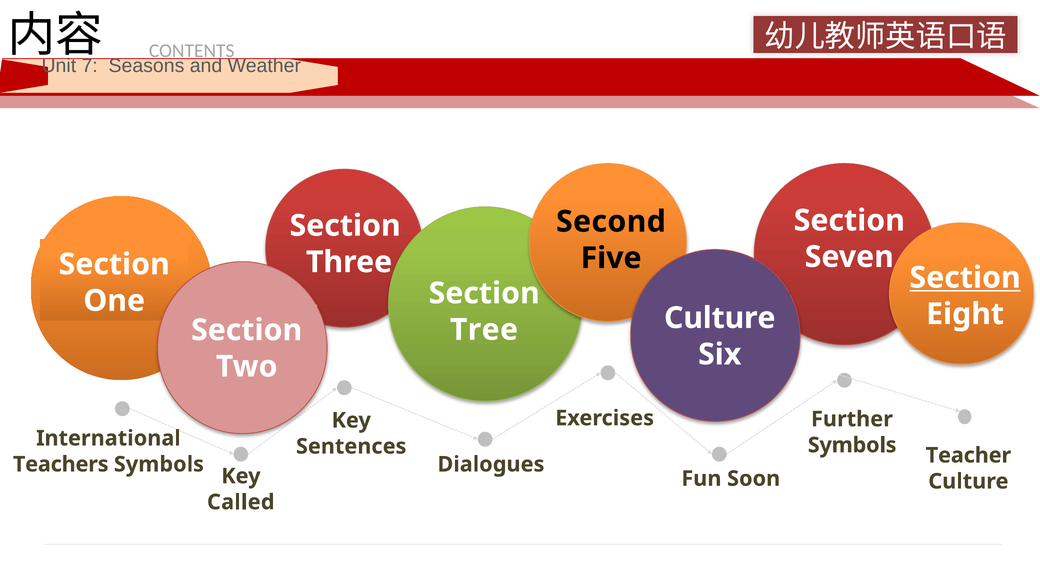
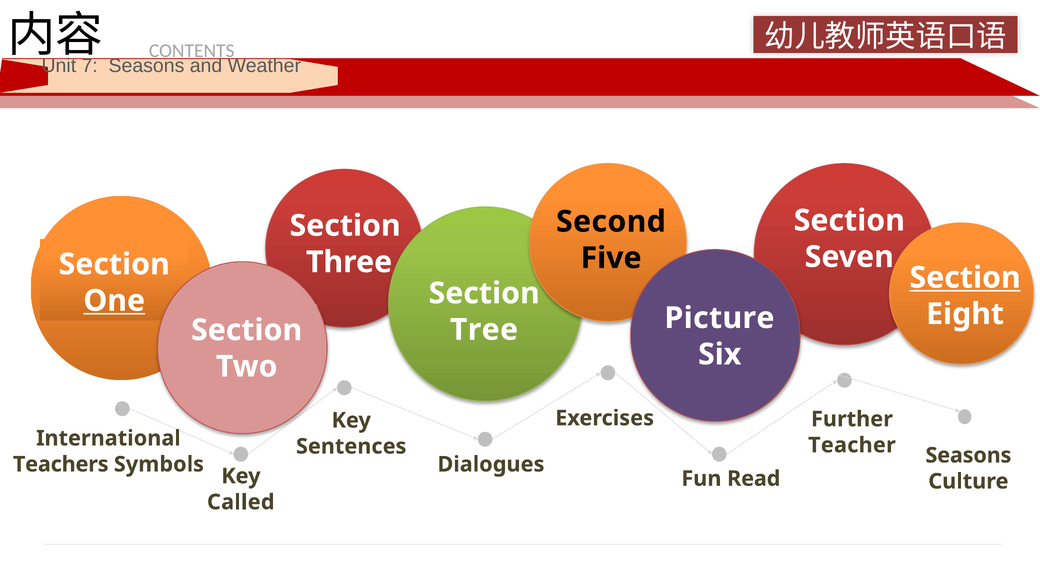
One underline: none -> present (114, 301)
Culture: Culture -> Picture (719, 318)
Symbols: Symbols -> Teacher (852, 445)
Teacher: Teacher -> Seasons (968, 455)
Soon: Soon -> Read (754, 479)
